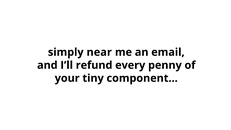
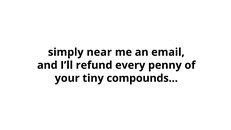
component…: component… -> compounds… (142, 78)
